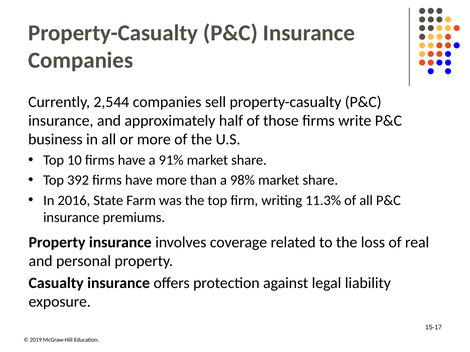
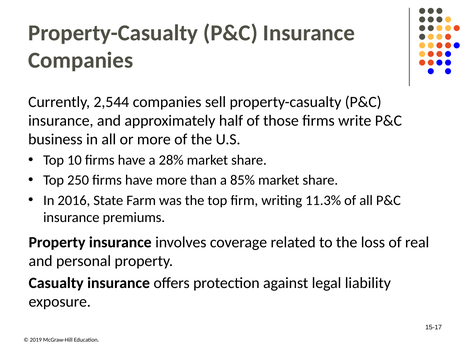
91%: 91% -> 28% (171, 160)
392: 392 -> 250 (78, 181)
98%: 98% -> 85% (243, 181)
